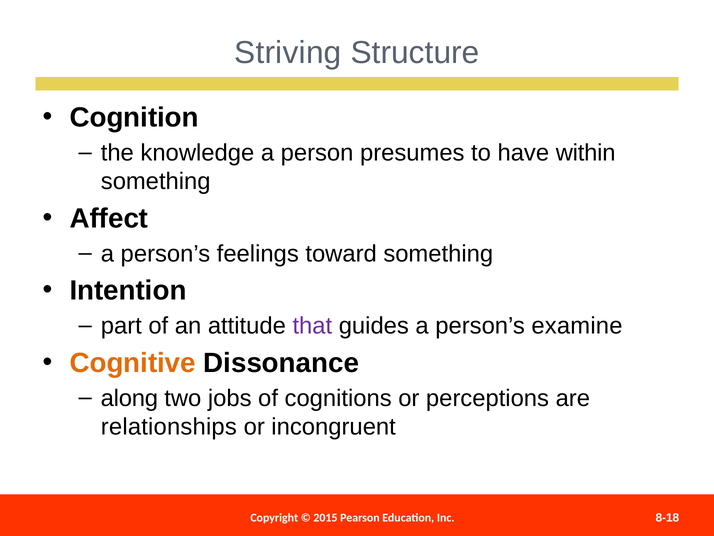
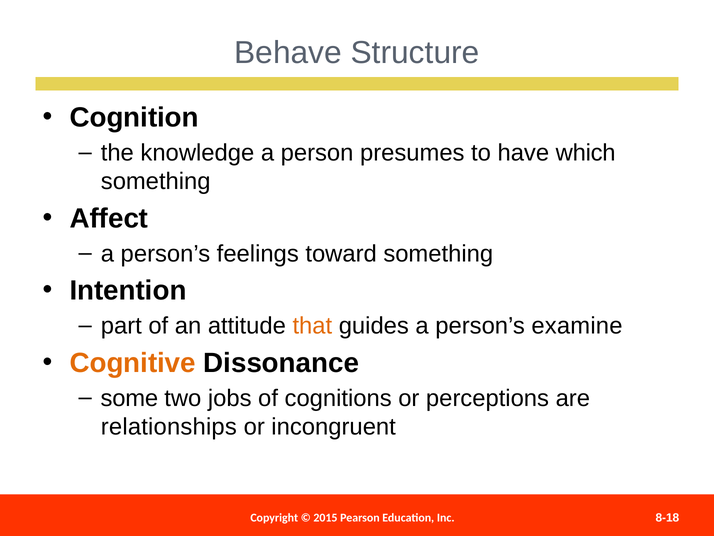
Striving: Striving -> Behave (288, 53)
within: within -> which (586, 153)
that colour: purple -> orange (312, 326)
along: along -> some (129, 398)
